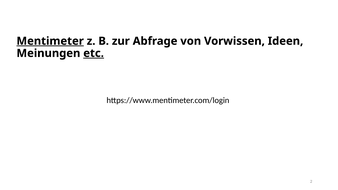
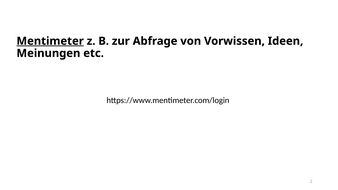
etc underline: present -> none (94, 53)
